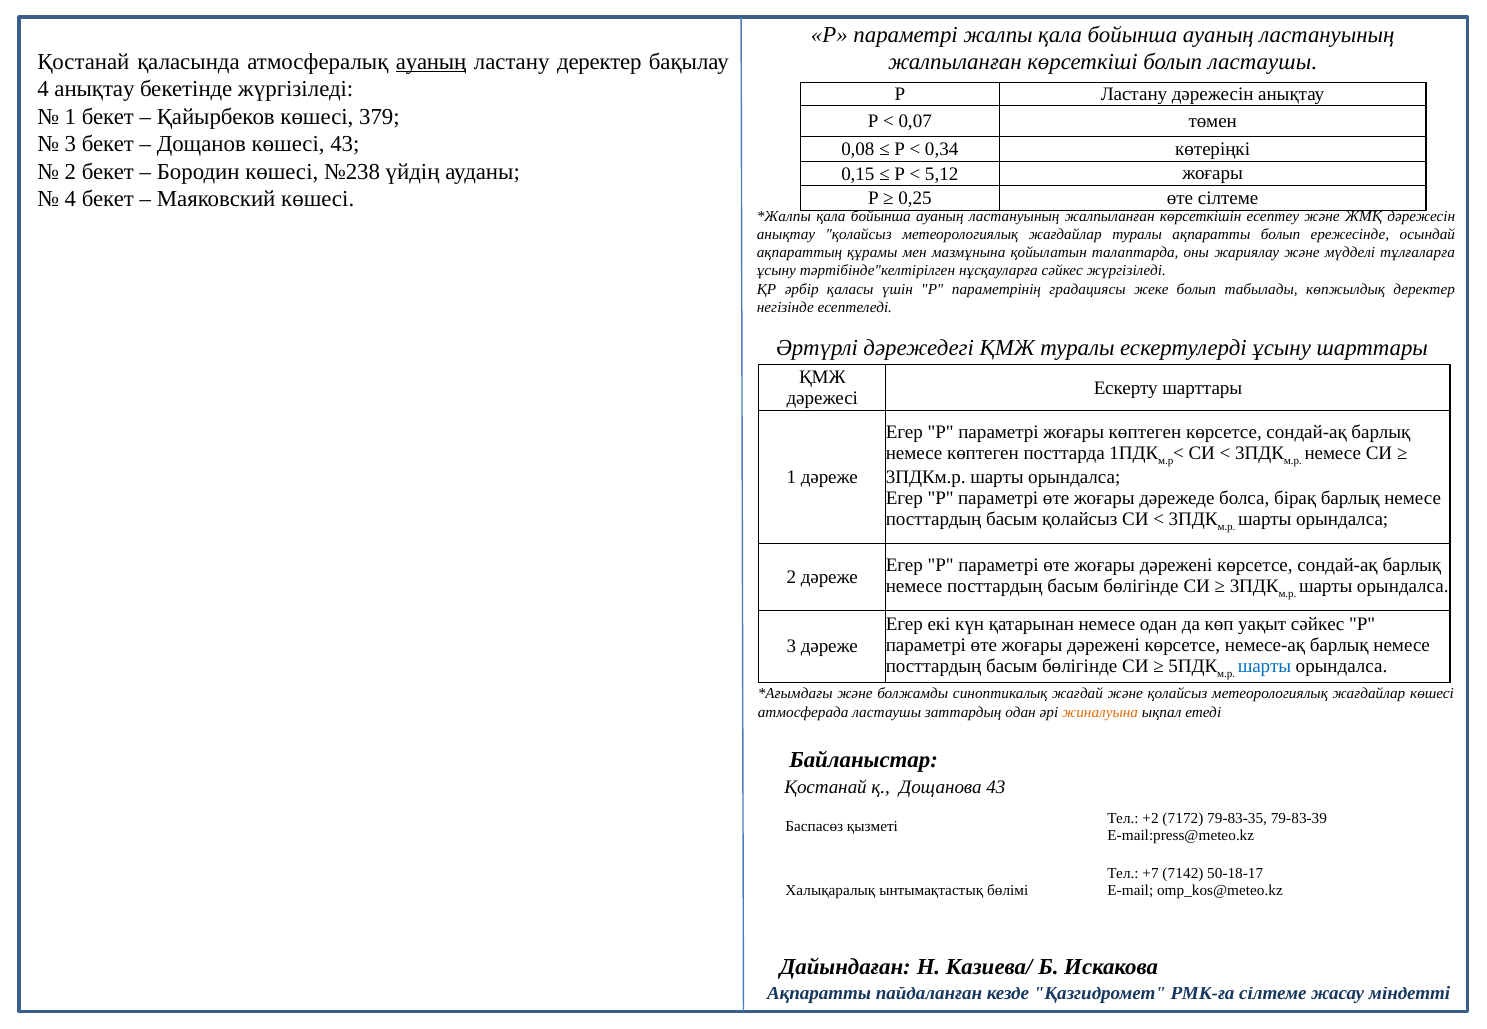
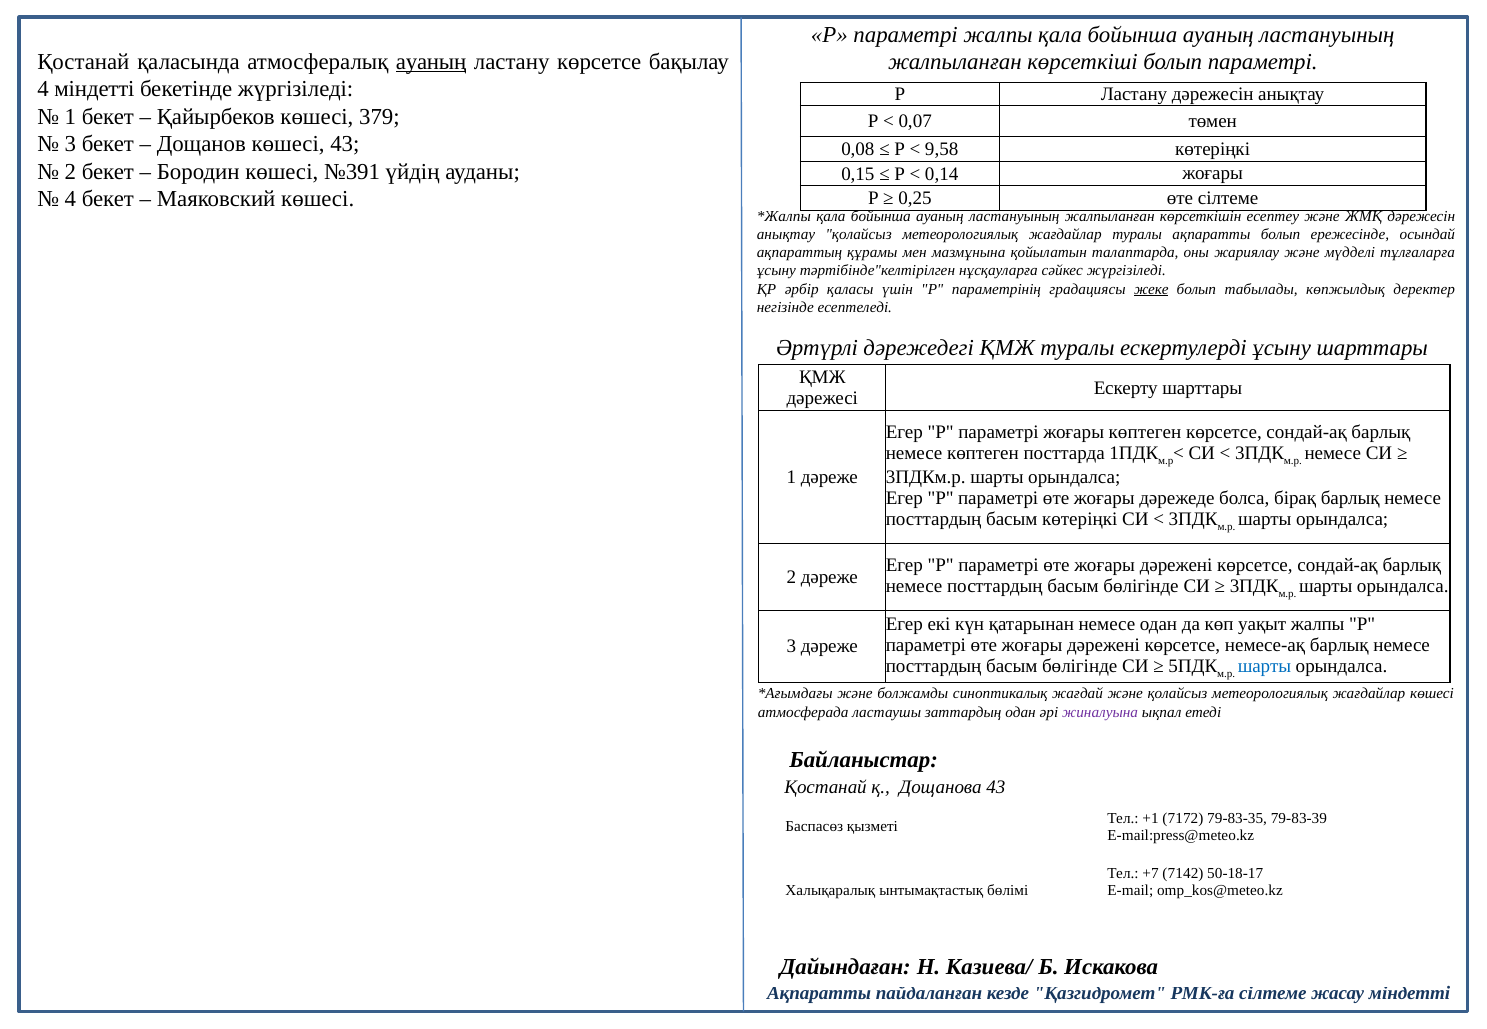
ластану деректер: деректер -> көрсетсе (599, 62)
болып ластаушы: ластаушы -> параметрі (1263, 62)
4 анықтау: анықтау -> міндетті (94, 89)
0,34: 0,34 -> 9,58 (942, 150)
№238: №238 -> №391 (352, 172)
5,12: 5,12 -> 0,14 (942, 174)
жеке underline: none -> present (1151, 289)
басым қолайсыз: қолайсыз -> көтеріңкі (1080, 520)
уақыт сәйкес: сәйкес -> жалпы (1318, 624)
жиналуына colour: orange -> purple (1100, 712)
+2: +2 -> +1 (1151, 819)
